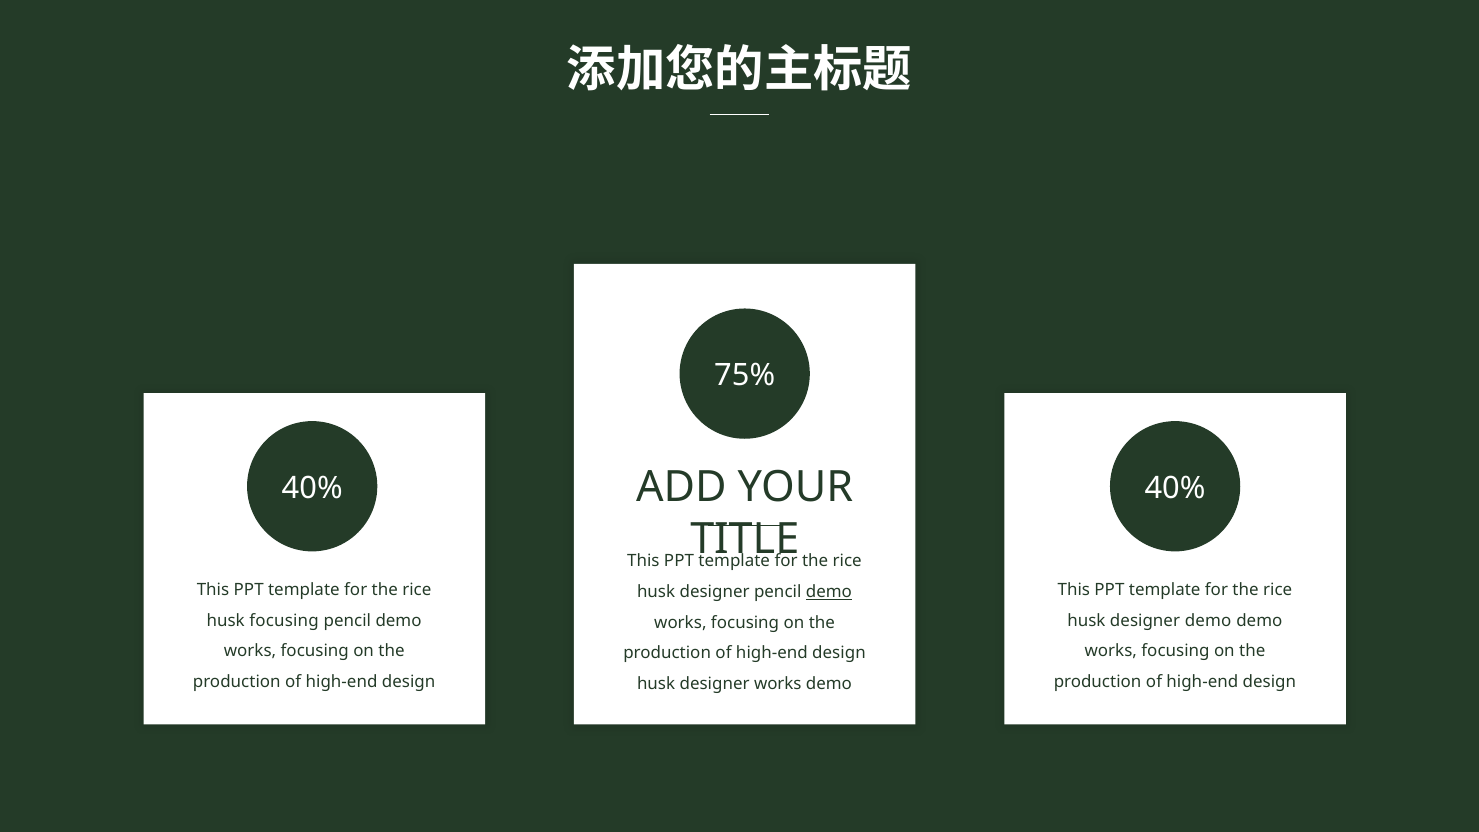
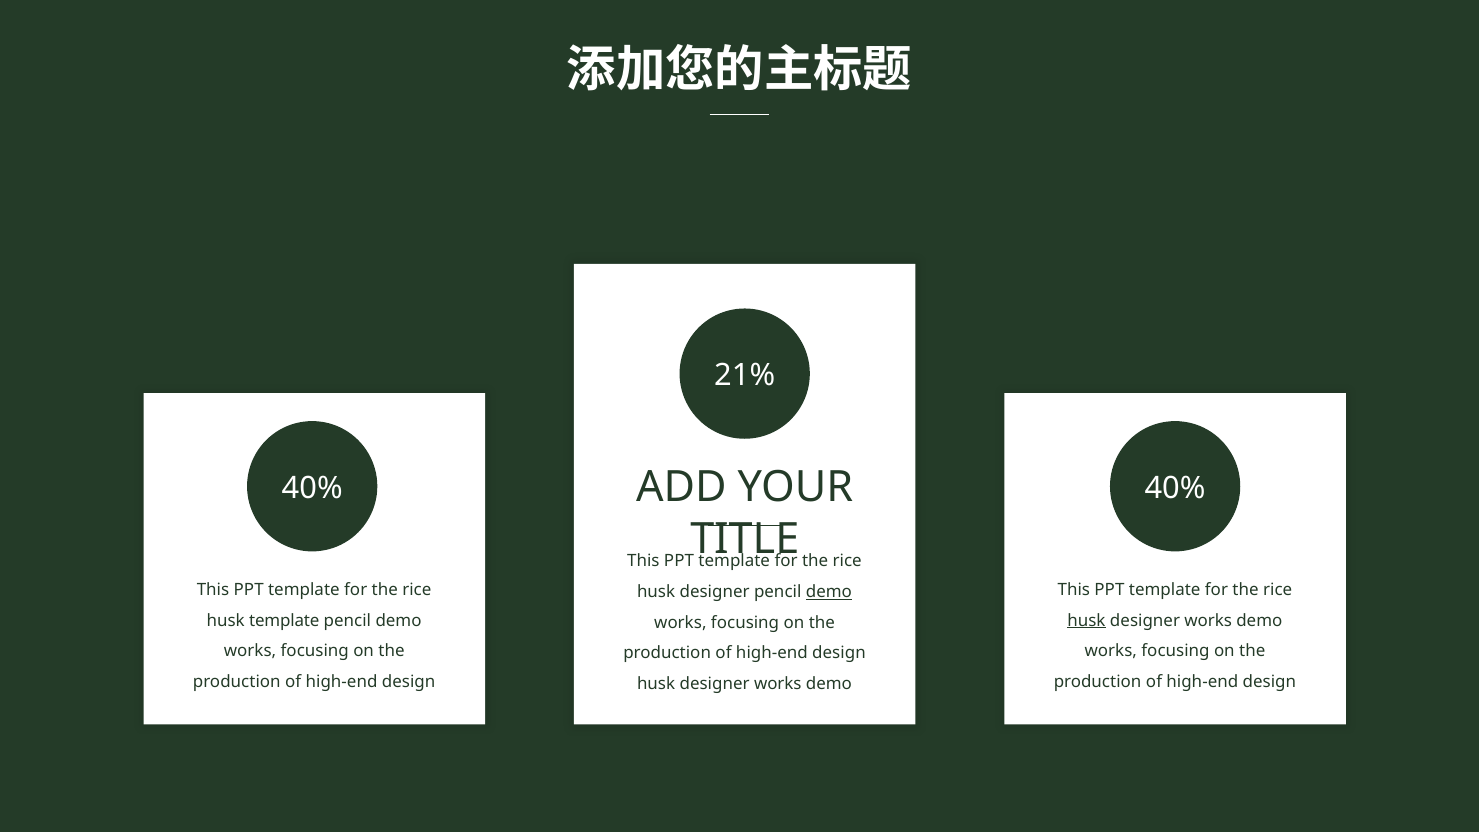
75%: 75% -> 21% (745, 376)
husk focusing: focusing -> template (284, 621)
husk underline: none -> present (1086, 621)
demo: demo -> works (1208, 621)
